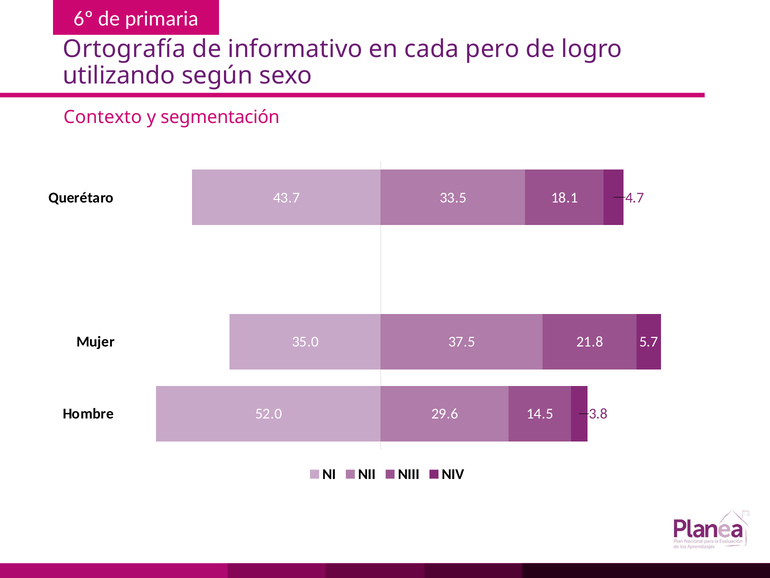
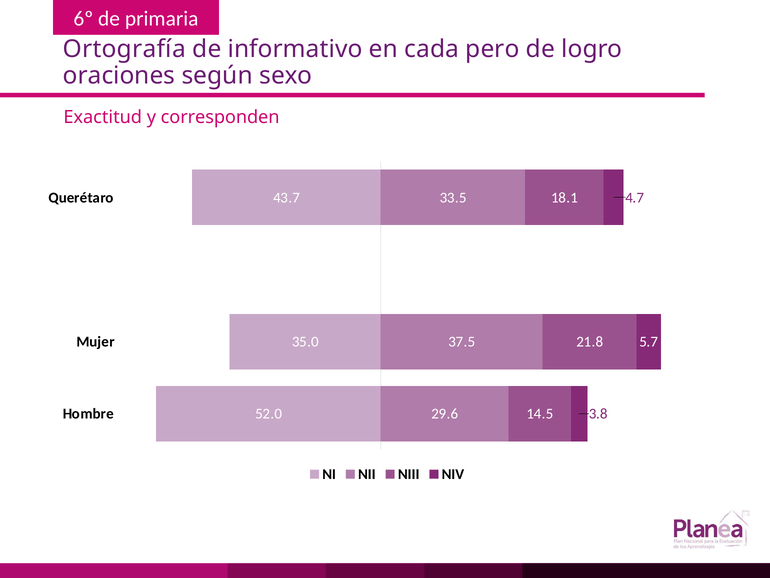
utilizando: utilizando -> oraciones (119, 76)
Contexto: Contexto -> Exactitud (103, 117)
segmentación: segmentación -> corresponden (220, 117)
